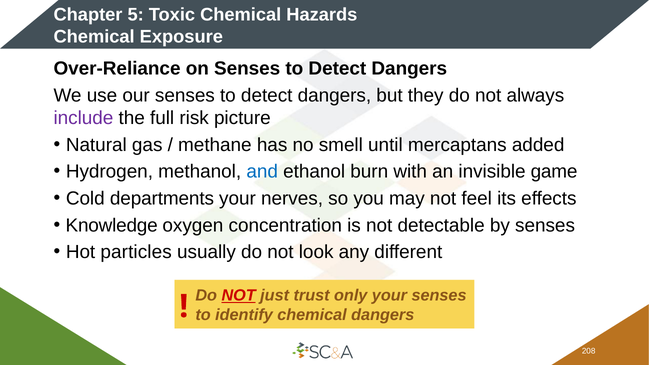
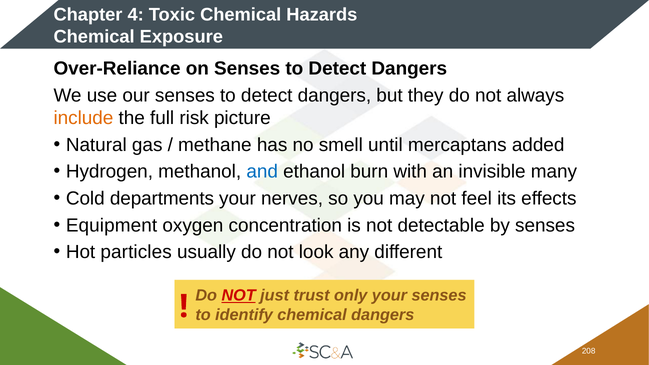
5: 5 -> 4 (136, 15)
include colour: purple -> orange (83, 118)
game: game -> many (554, 172)
Knowledge: Knowledge -> Equipment (112, 225)
